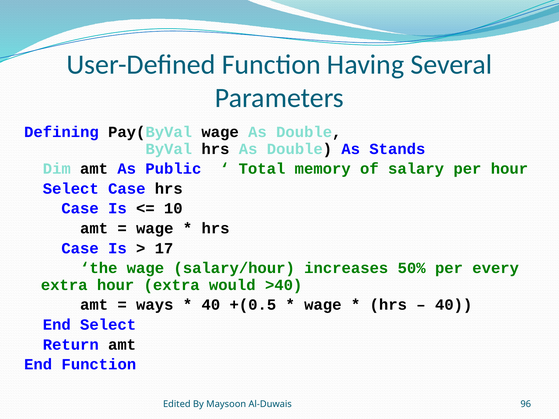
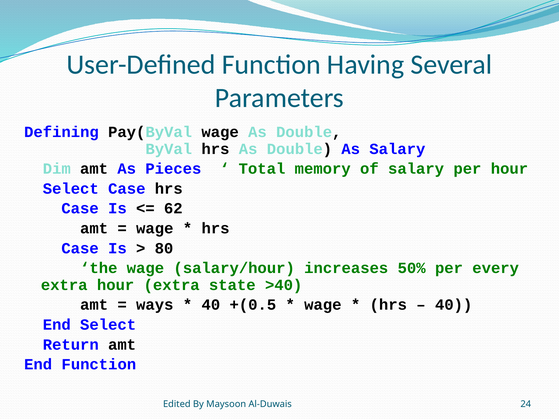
As Stands: Stands -> Salary (397, 149)
Public: Public -> Pieces (173, 169)
10: 10 -> 62 (173, 209)
17: 17 -> 80 (164, 248)
would: would -> state (232, 285)
96: 96 -> 24 (526, 404)
